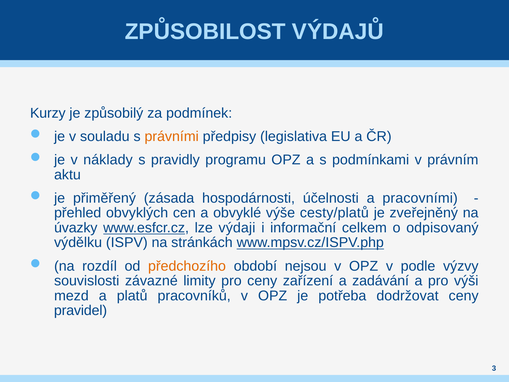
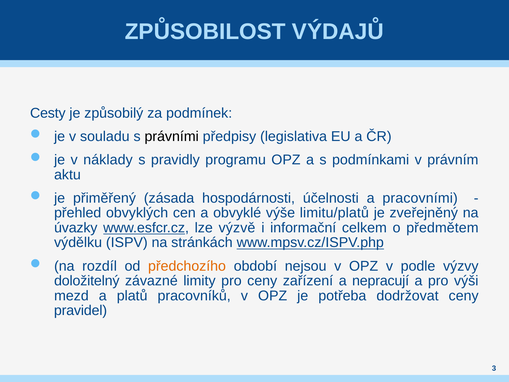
Kurzy: Kurzy -> Cesty (48, 113)
právními colour: orange -> black (172, 136)
cesty/platů: cesty/platů -> limitu/platů (334, 213)
výdaji: výdaji -> výzvě (237, 228)
odpisovaný: odpisovaný -> předmětem (442, 228)
souvislosti: souvislosti -> doložitelný (87, 281)
zadávání: zadávání -> nepracují (381, 281)
